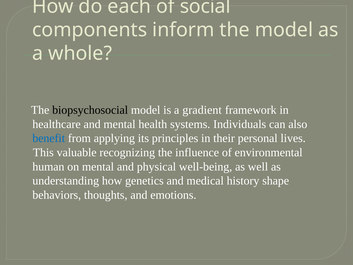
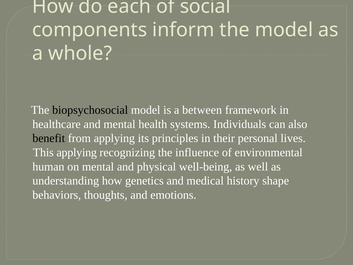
gradient: gradient -> between (202, 110)
benefit colour: blue -> black (49, 138)
This valuable: valuable -> applying (77, 152)
